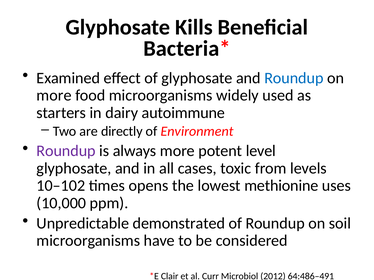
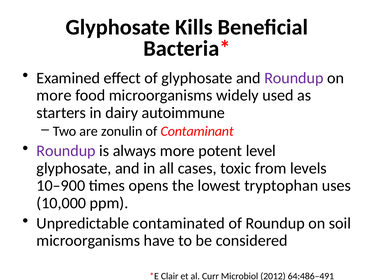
Roundup colour: blue -> purple (294, 78)
directly: directly -> zonulin (122, 132)
Environment: Environment -> Contaminant (197, 132)
10–102: 10–102 -> 10–900 (61, 186)
methionine: methionine -> tryptophan (281, 186)
demonstrated: demonstrated -> contaminated (179, 224)
